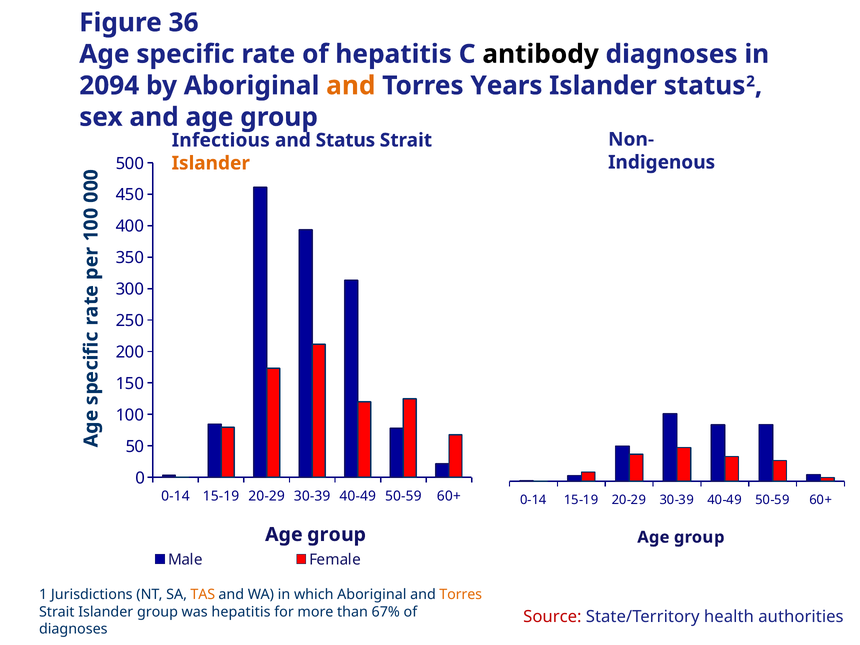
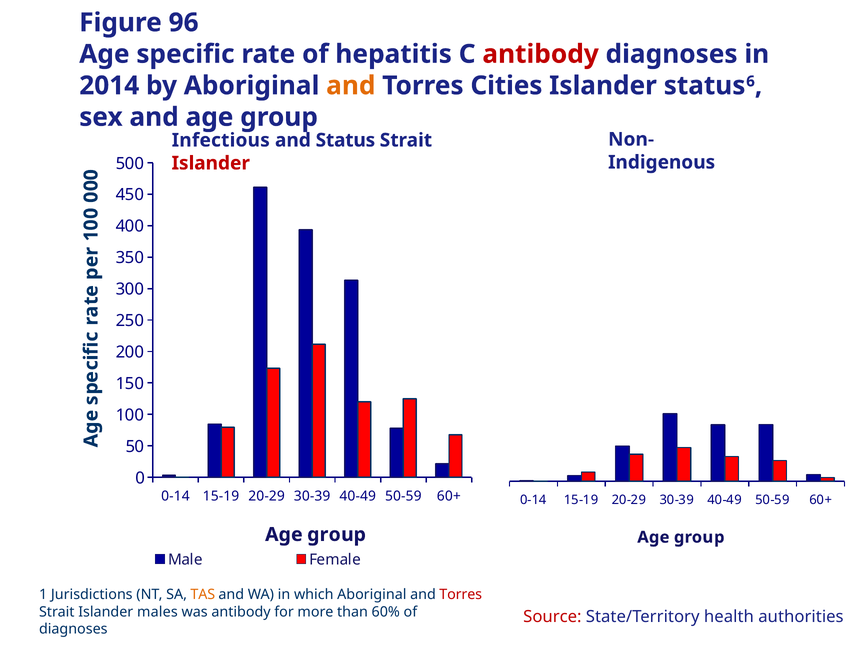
36: 36 -> 96 (184, 23)
antibody colour: black -> red (541, 54)
2094: 2094 -> 2014 (109, 86)
Years: Years -> Cities (506, 86)
2: 2 -> 6 (751, 81)
Islander colour: orange -> red (211, 163)
Torres colour: orange -> red (461, 595)
Islander group: group -> males (157, 612)
was hepatitis: hepatitis -> antibody (241, 612)
67%: 67% -> 60% (386, 612)
